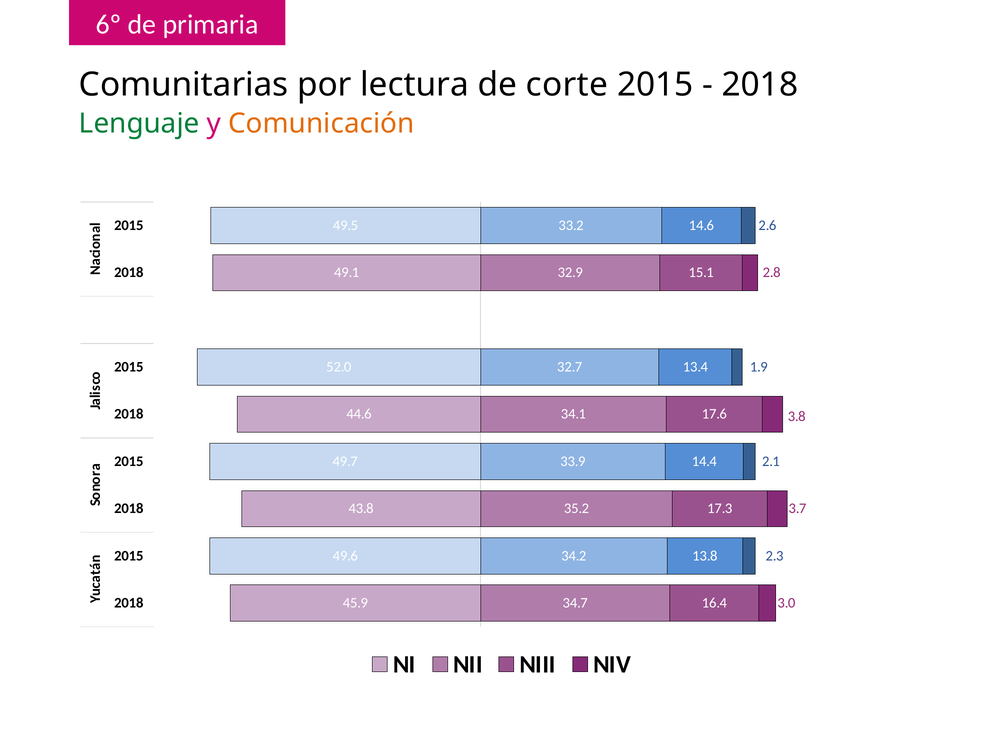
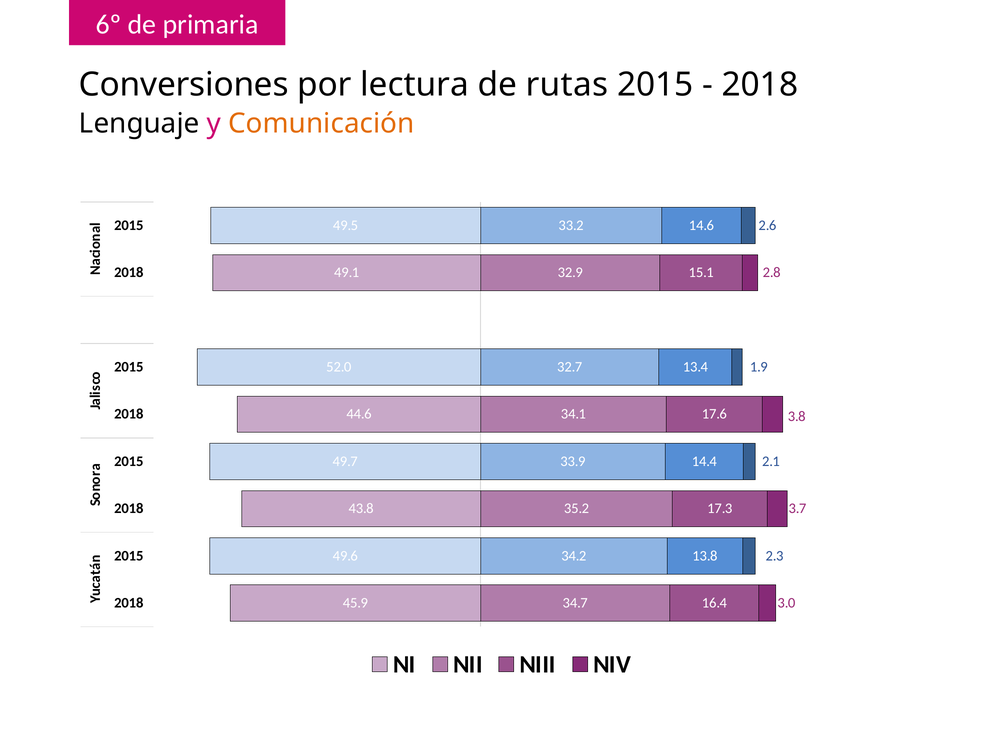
Comunitarias: Comunitarias -> Conversiones (184, 85)
corte: corte -> rutas (567, 85)
Lenguaje colour: green -> black (139, 123)
